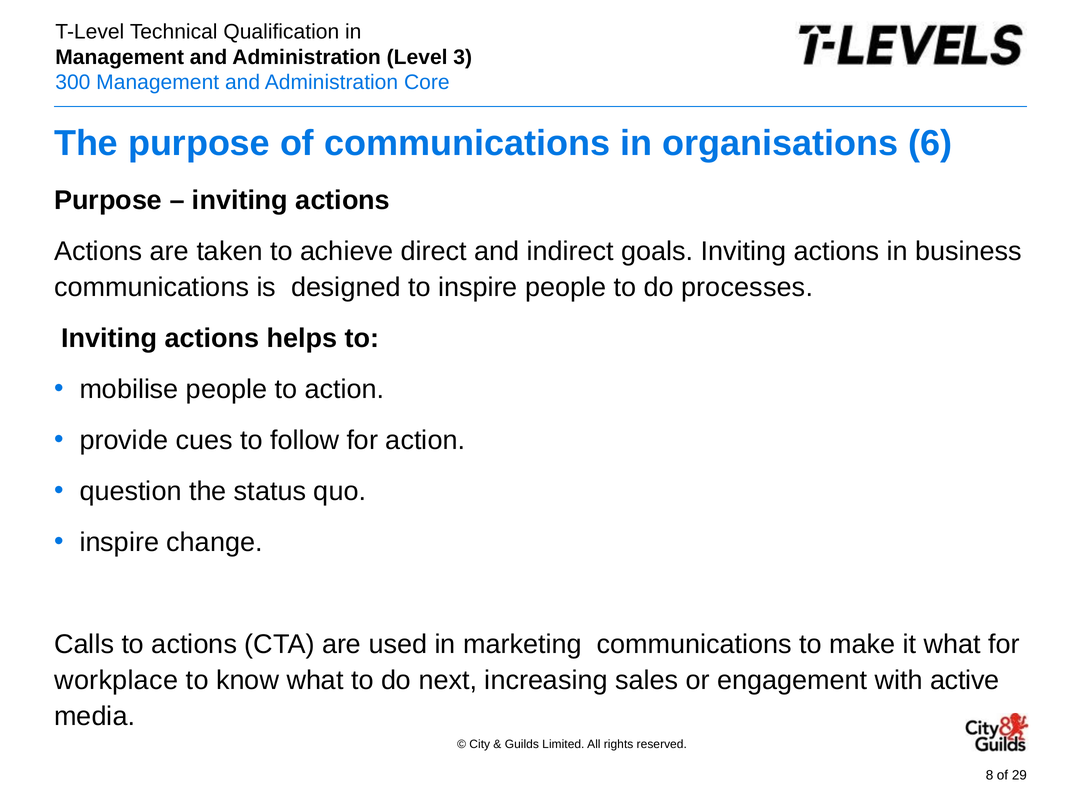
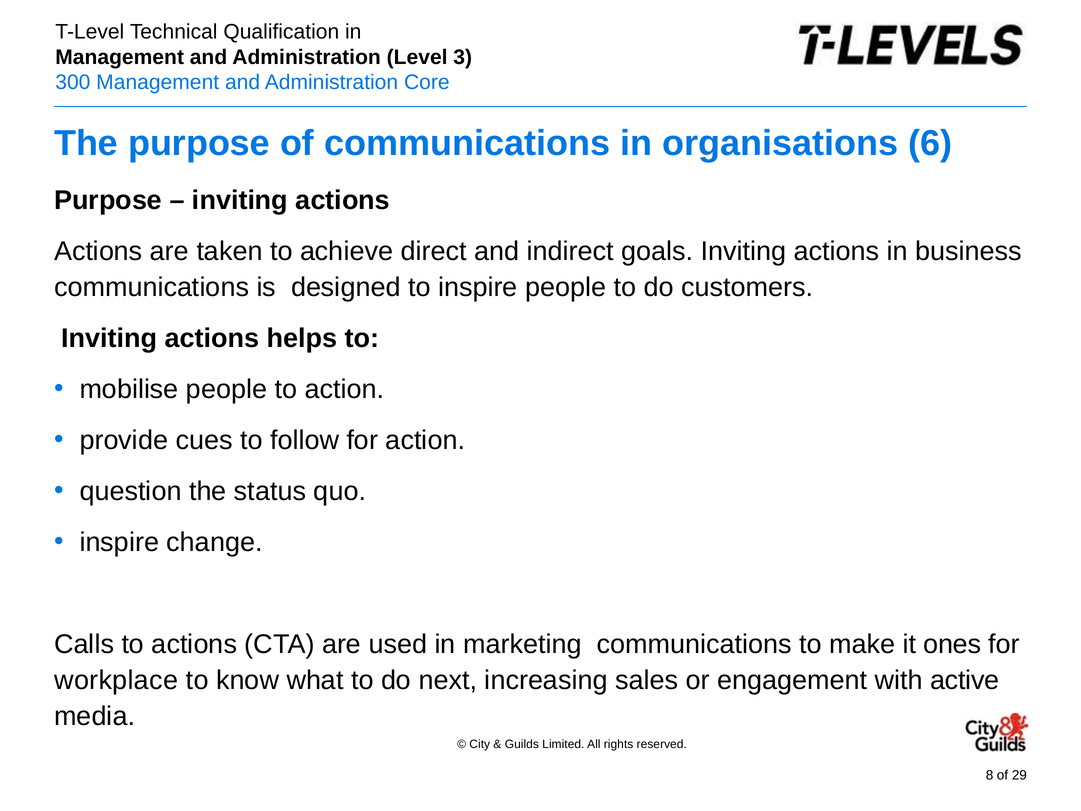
processes: processes -> customers (747, 287)
it what: what -> ones (952, 644)
